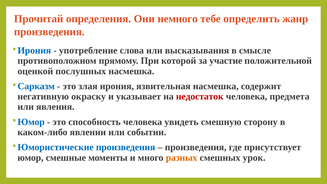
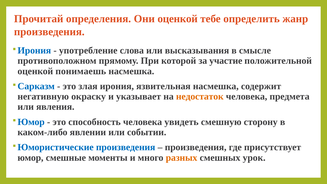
Они немного: немного -> оценкой (178, 19)
послушных: послушных -> понимаешь (81, 71)
недостаток colour: red -> orange (200, 96)
